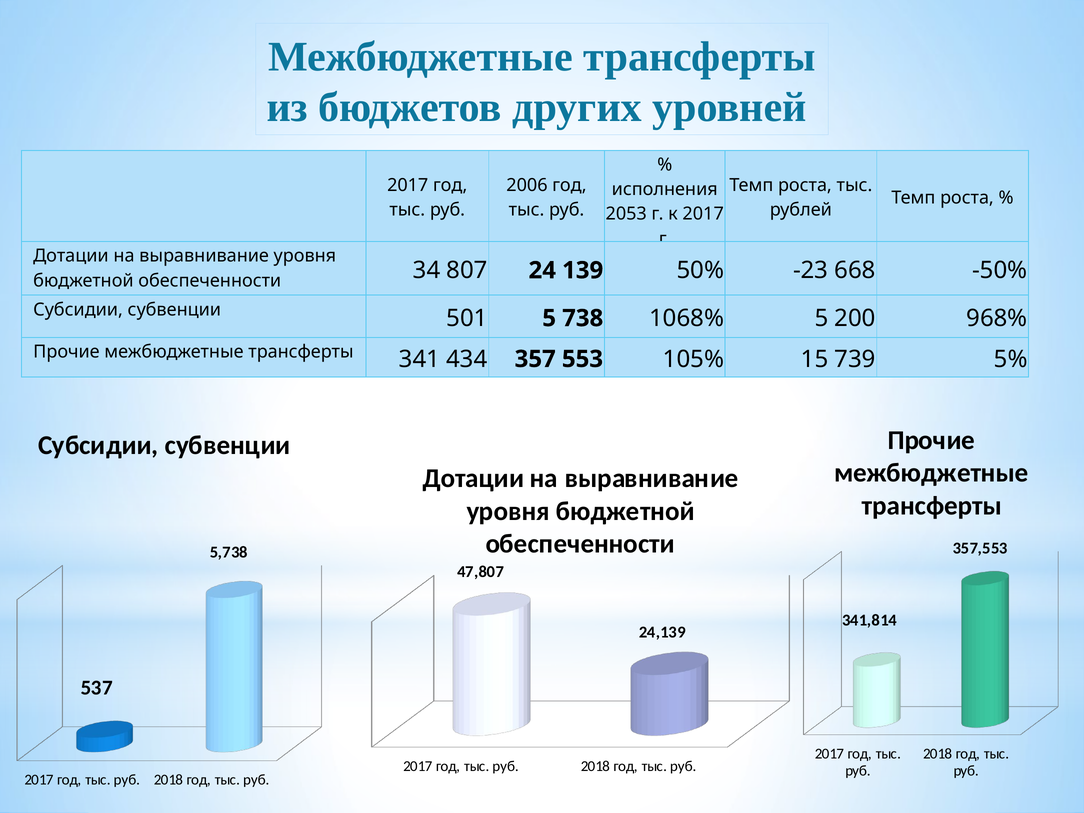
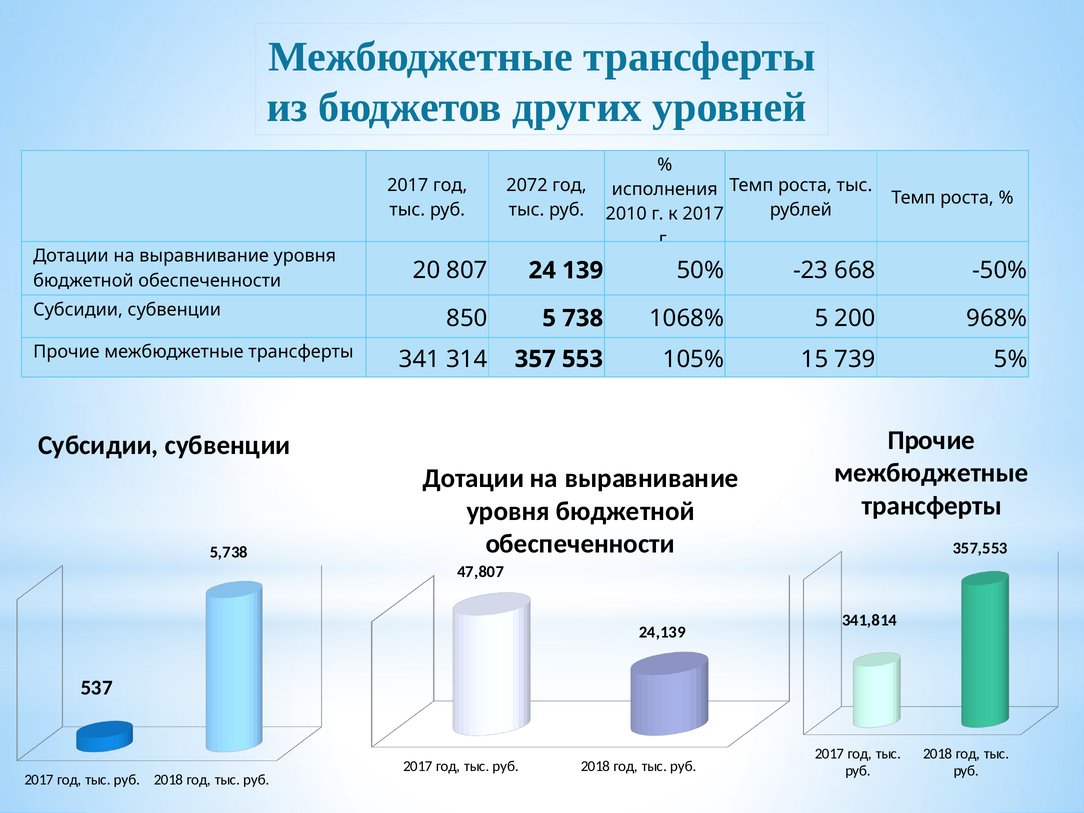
2006: 2006 -> 2072 (527, 185)
2053: 2053 -> 2010 (626, 214)
34: 34 -> 20 (427, 270)
501: 501 -> 850 (467, 318)
434: 434 -> 314 (467, 359)
